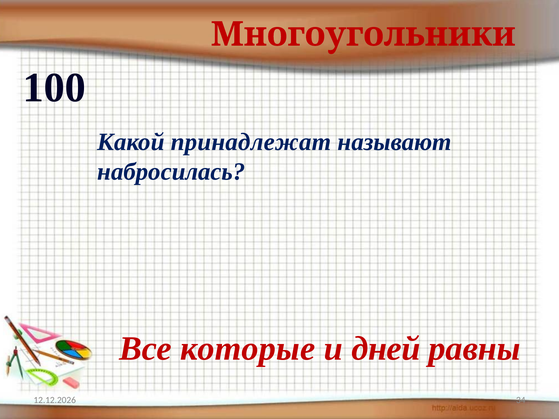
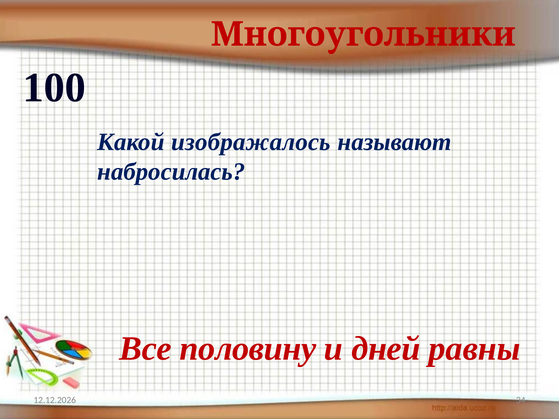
принадлежат: принадлежат -> изображалось (251, 142)
которые: которые -> половину (248, 349)
